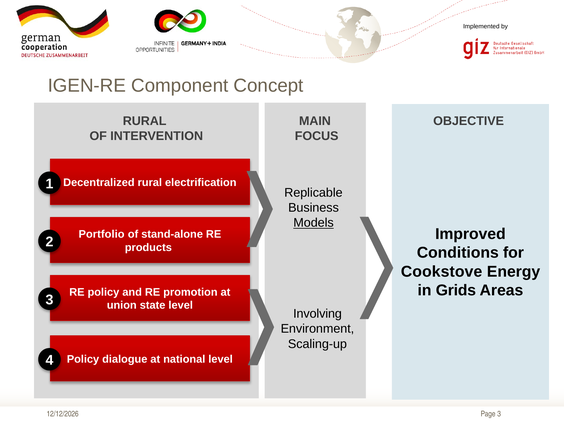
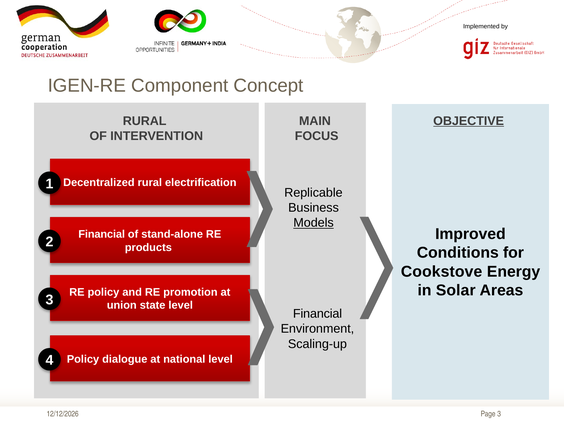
OBJECTIVE underline: none -> present (469, 121)
Portfolio: Portfolio -> Financial (102, 234)
Grids: Grids -> Solar (456, 290)
Involving: Involving -> Financial (318, 314)
